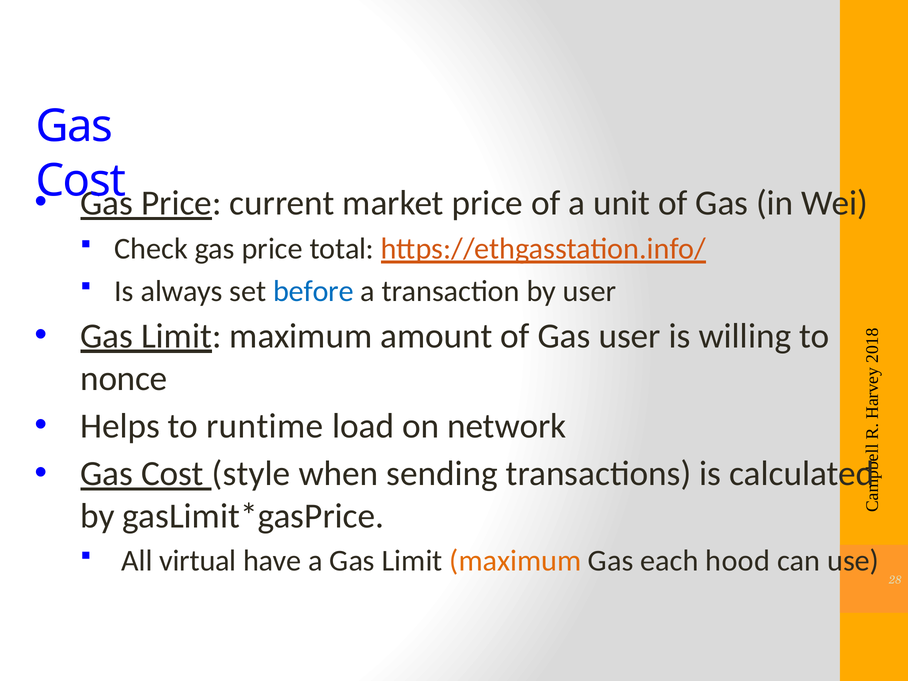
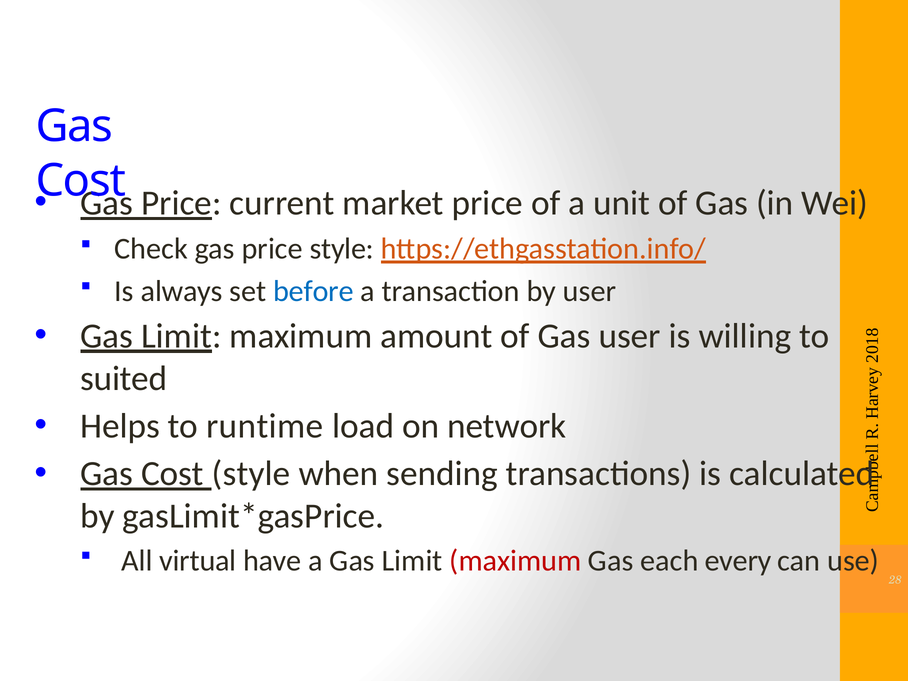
price total: total -> style (342, 249)
nonce: nonce -> suited (124, 378)
maximum colour: orange -> red (515, 561)
hood: hood -> every (738, 561)
